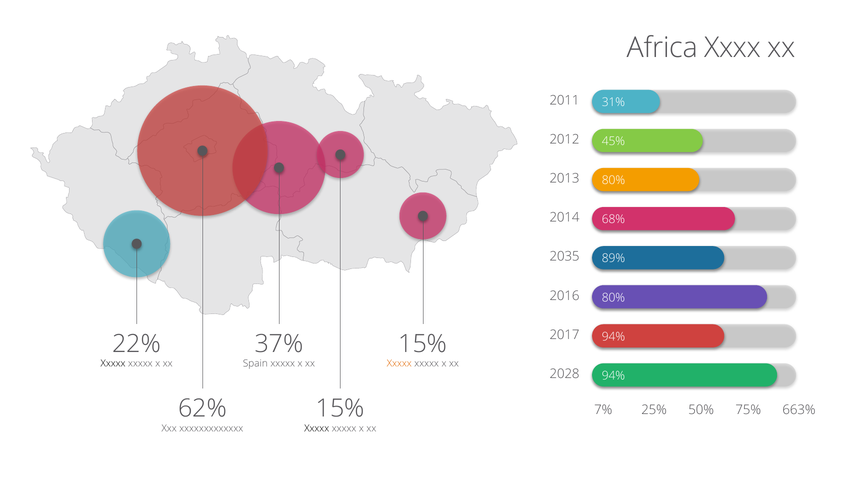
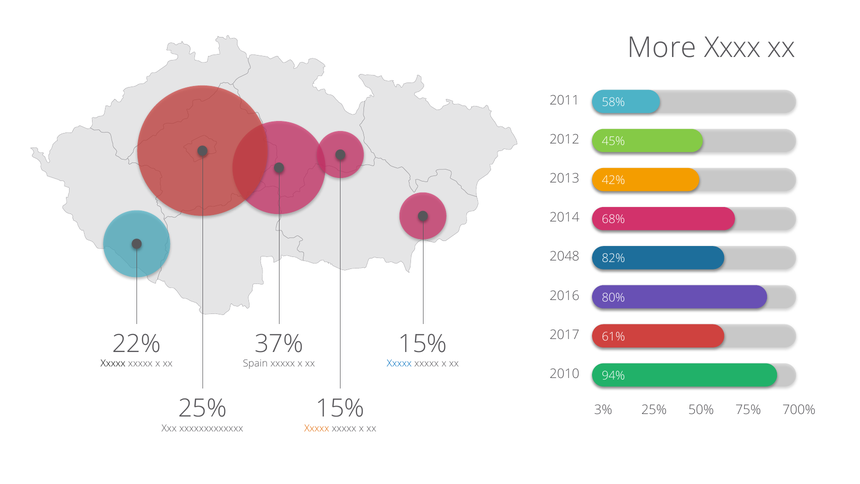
Africa: Africa -> More (662, 48)
31%: 31% -> 58% (613, 102)
80%: 80% -> 42% (613, 180)
2035: 2035 -> 2048 (565, 256)
89%: 89% -> 82% (613, 258)
94%: 94% -> 61% (613, 336)
Xxxxx colour: orange -> blue (399, 364)
2028: 2028 -> 2010 (565, 374)
62%: 62% -> 25% (202, 408)
7%: 7% -> 3% (603, 410)
663%: 663% -> 700% (799, 410)
Xxxxx colour: black -> orange (317, 428)
